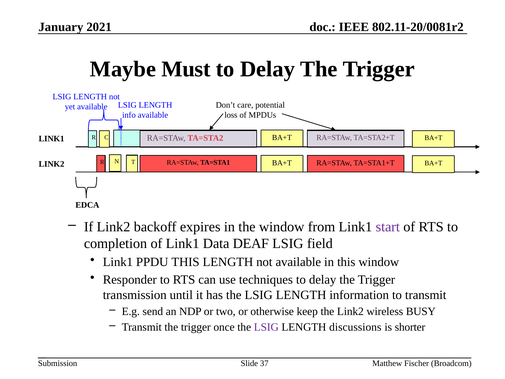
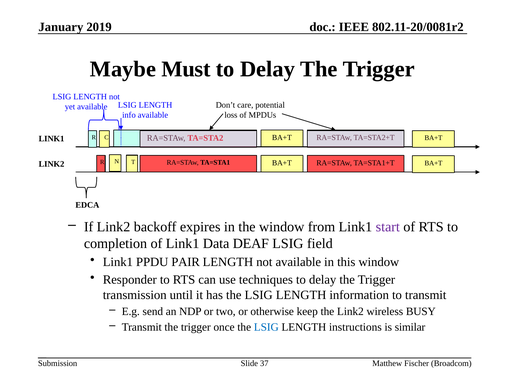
2021: 2021 -> 2019 (99, 27)
PPDU THIS: THIS -> PAIR (186, 262)
LSIG colour: purple -> blue (266, 327)
discussions: discussions -> instructions (355, 327)
shorter: shorter -> similar (410, 327)
